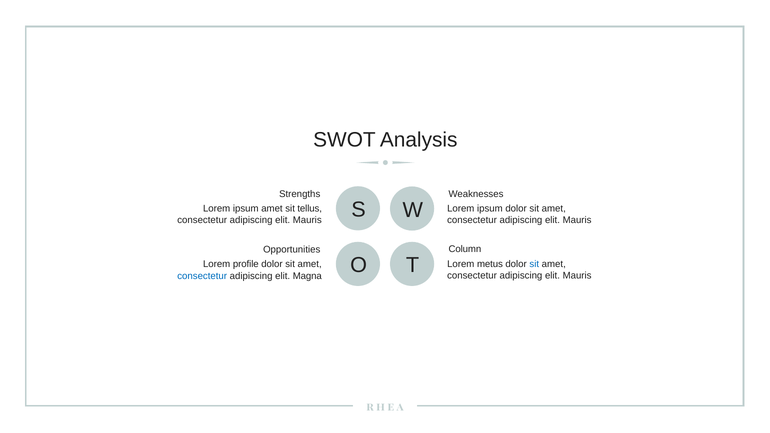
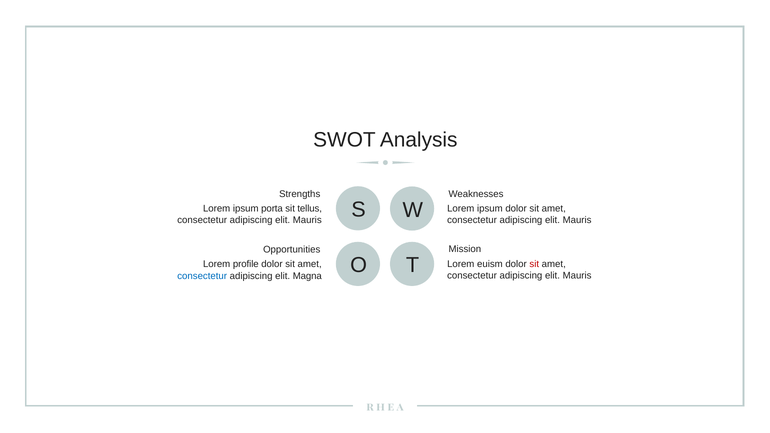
ipsum amet: amet -> porta (272, 209)
Column: Column -> Mission (465, 249)
metus: metus -> euism (490, 264)
sit colour: blue -> red (534, 264)
